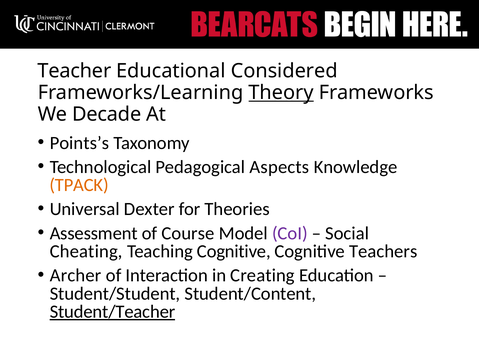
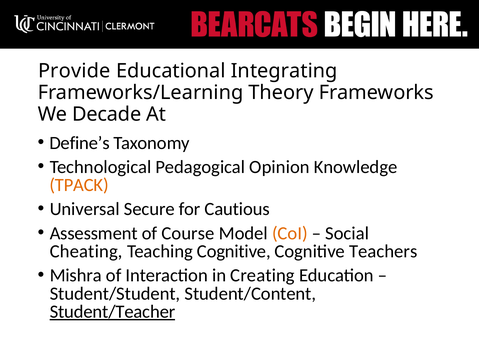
Teacher: Teacher -> Provide (74, 71)
Considered: Considered -> Integrating (284, 71)
Theory underline: present -> none (281, 93)
Points’s: Points’s -> Define’s (80, 143)
Aspects: Aspects -> Opinion (280, 167)
Dexter: Dexter -> Secure (149, 209)
Theories: Theories -> Cautious (237, 209)
CoI colour: purple -> orange (290, 233)
Archer: Archer -> Mishra (76, 276)
